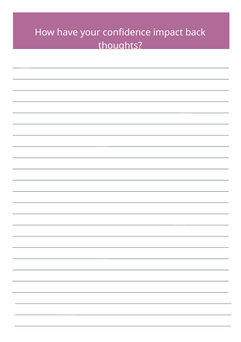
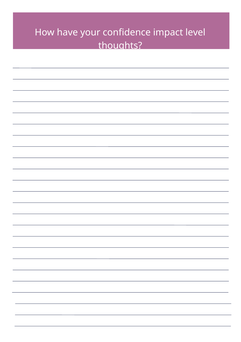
back: back -> level (195, 32)
